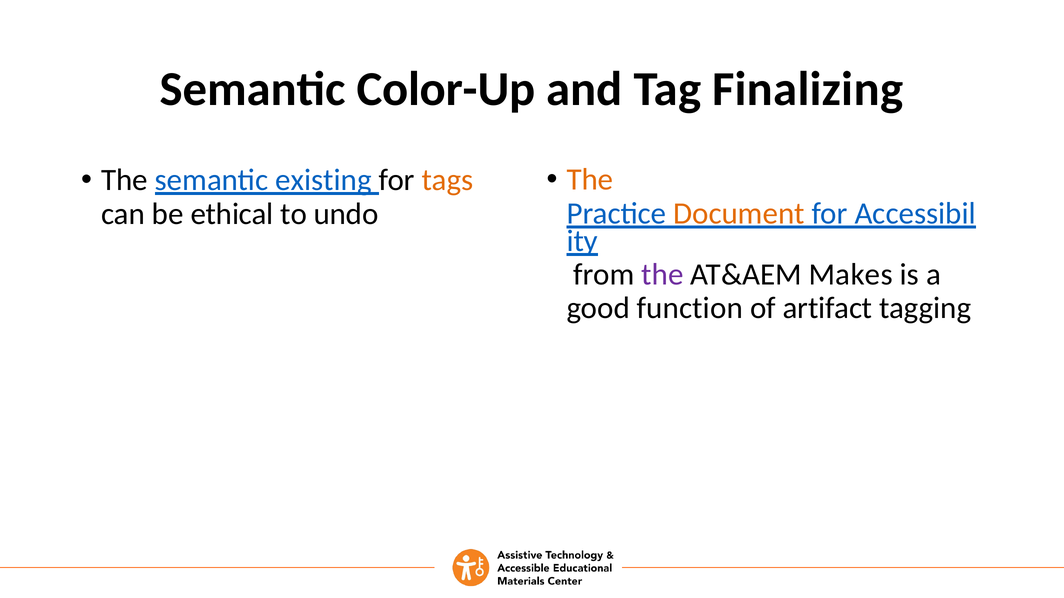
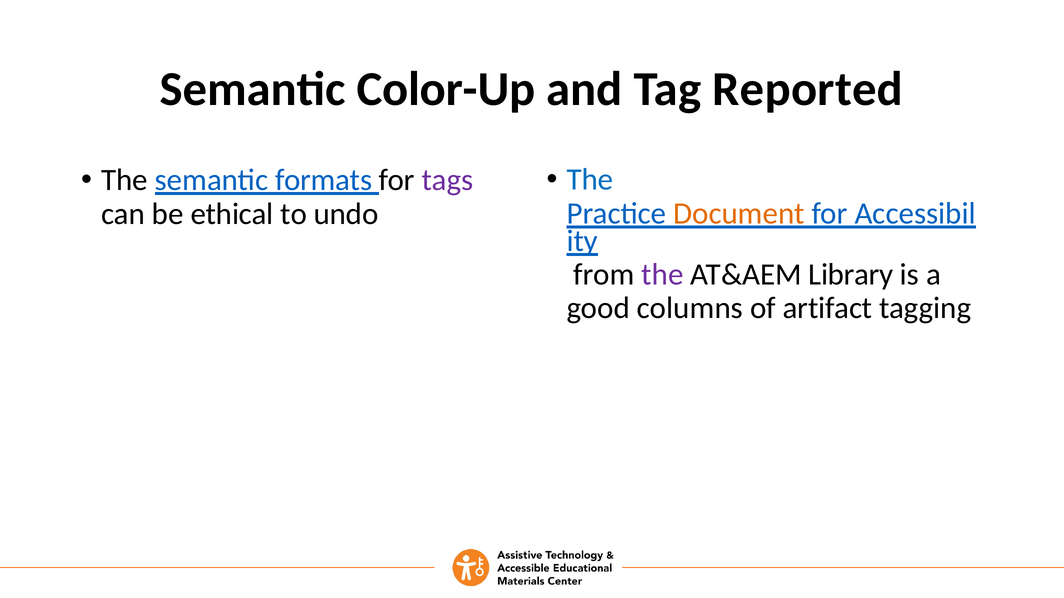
Finalizing: Finalizing -> Reported (808, 89)
The colour: orange -> blue (590, 180)
existing: existing -> formats (324, 180)
tags colour: orange -> purple (448, 180)
Makes: Makes -> Library (851, 275)
function: function -> columns (690, 308)
